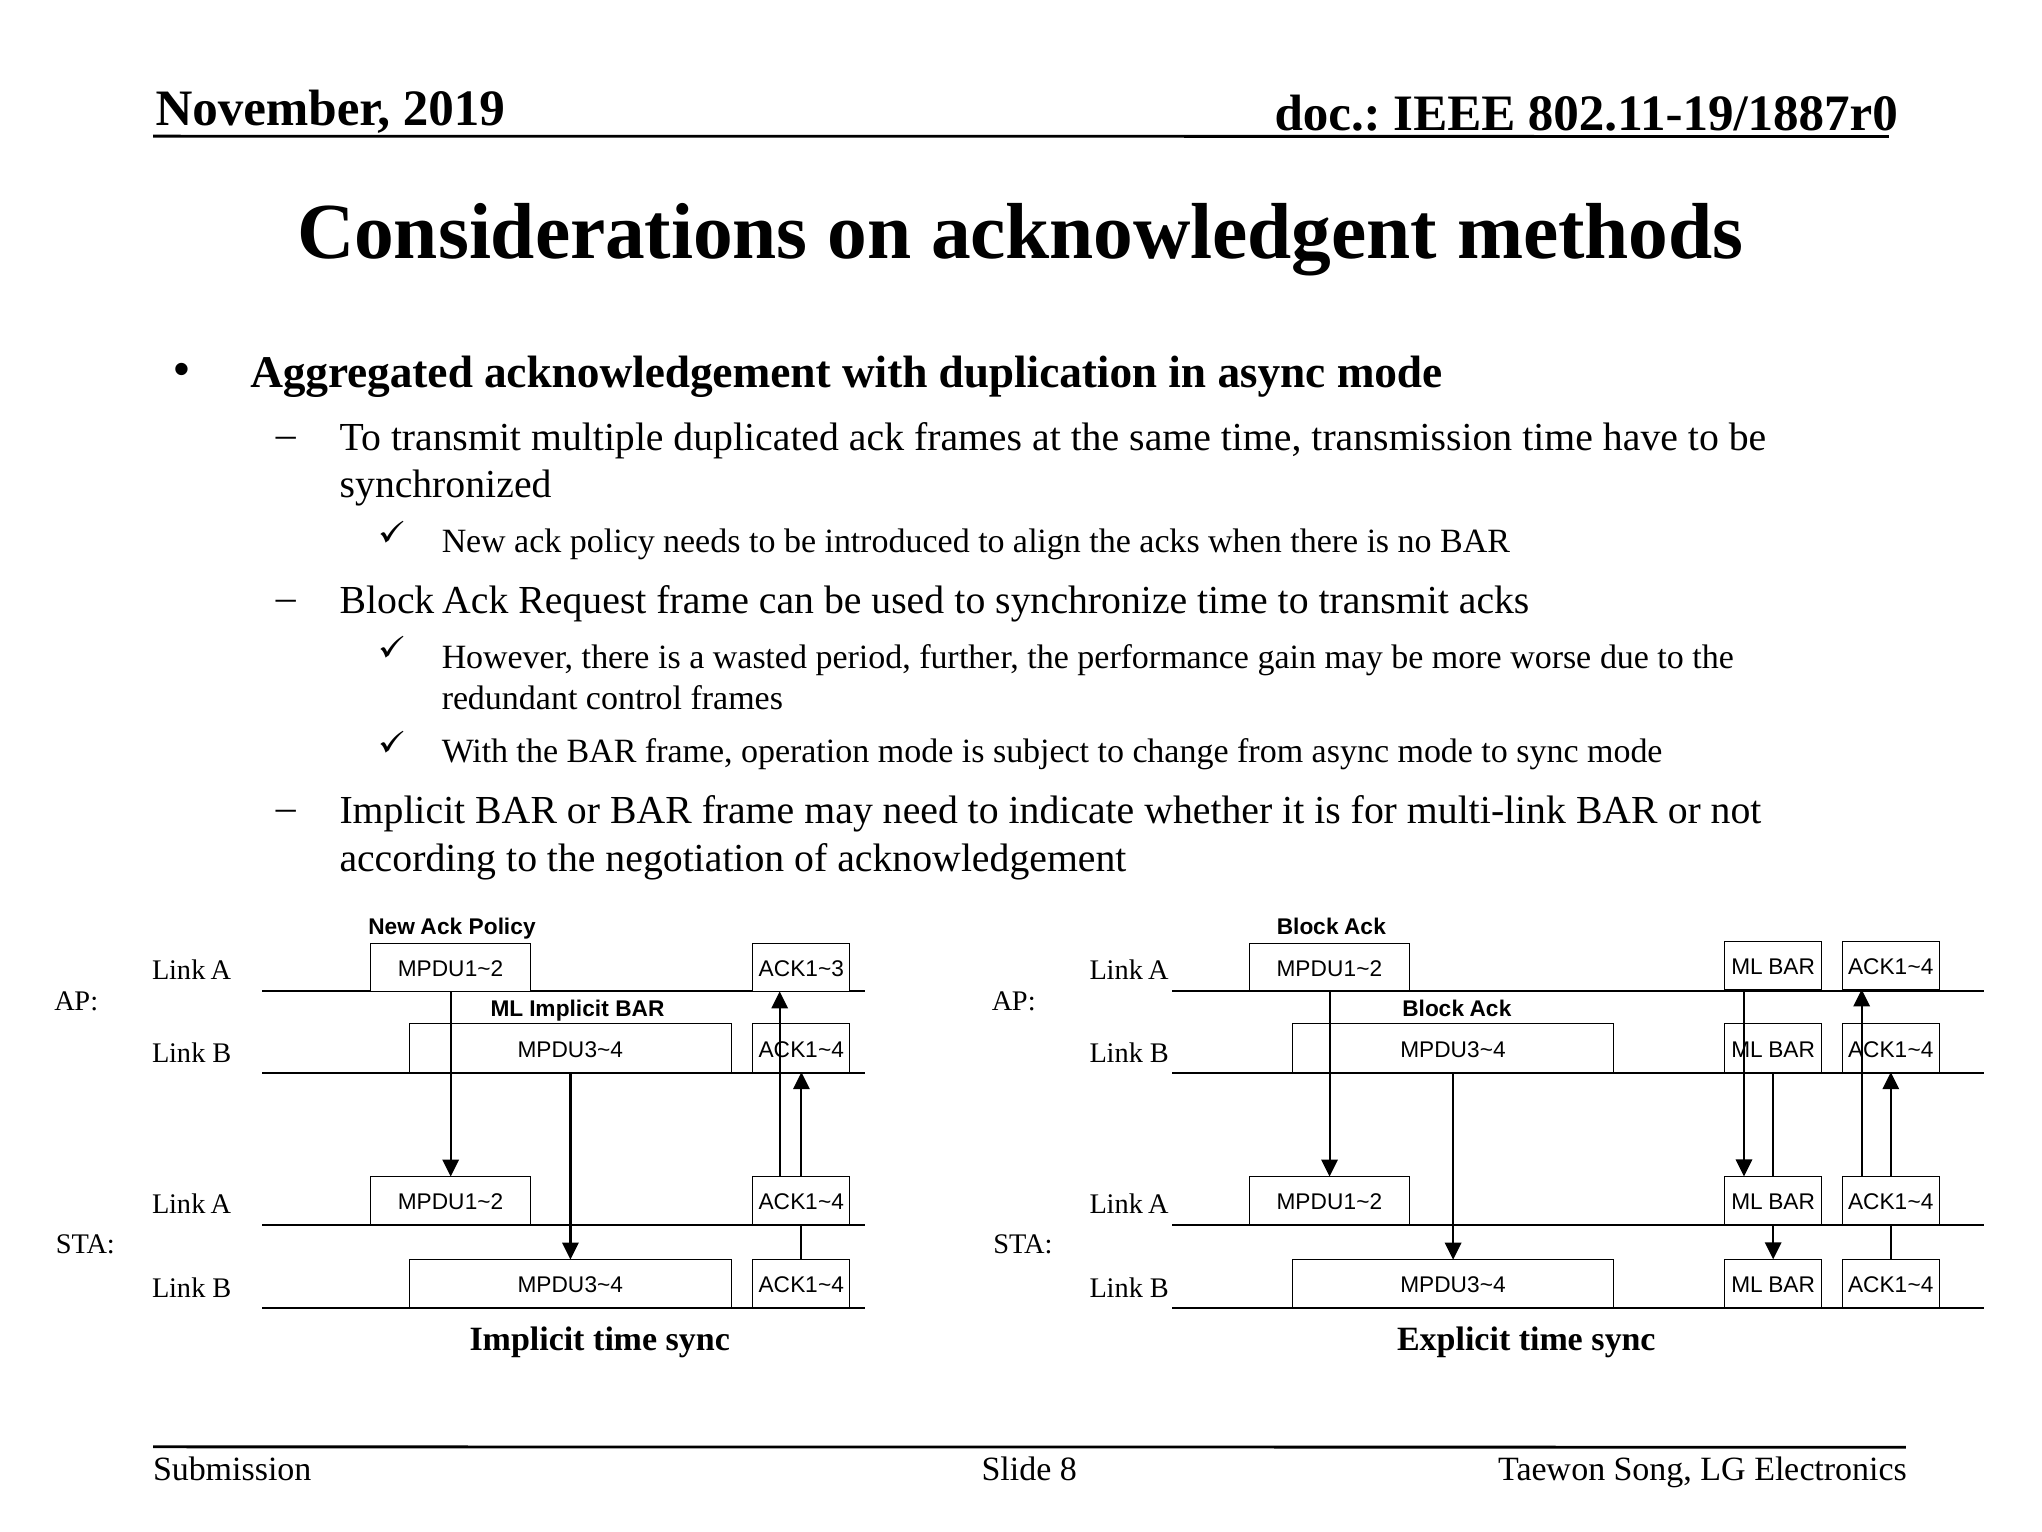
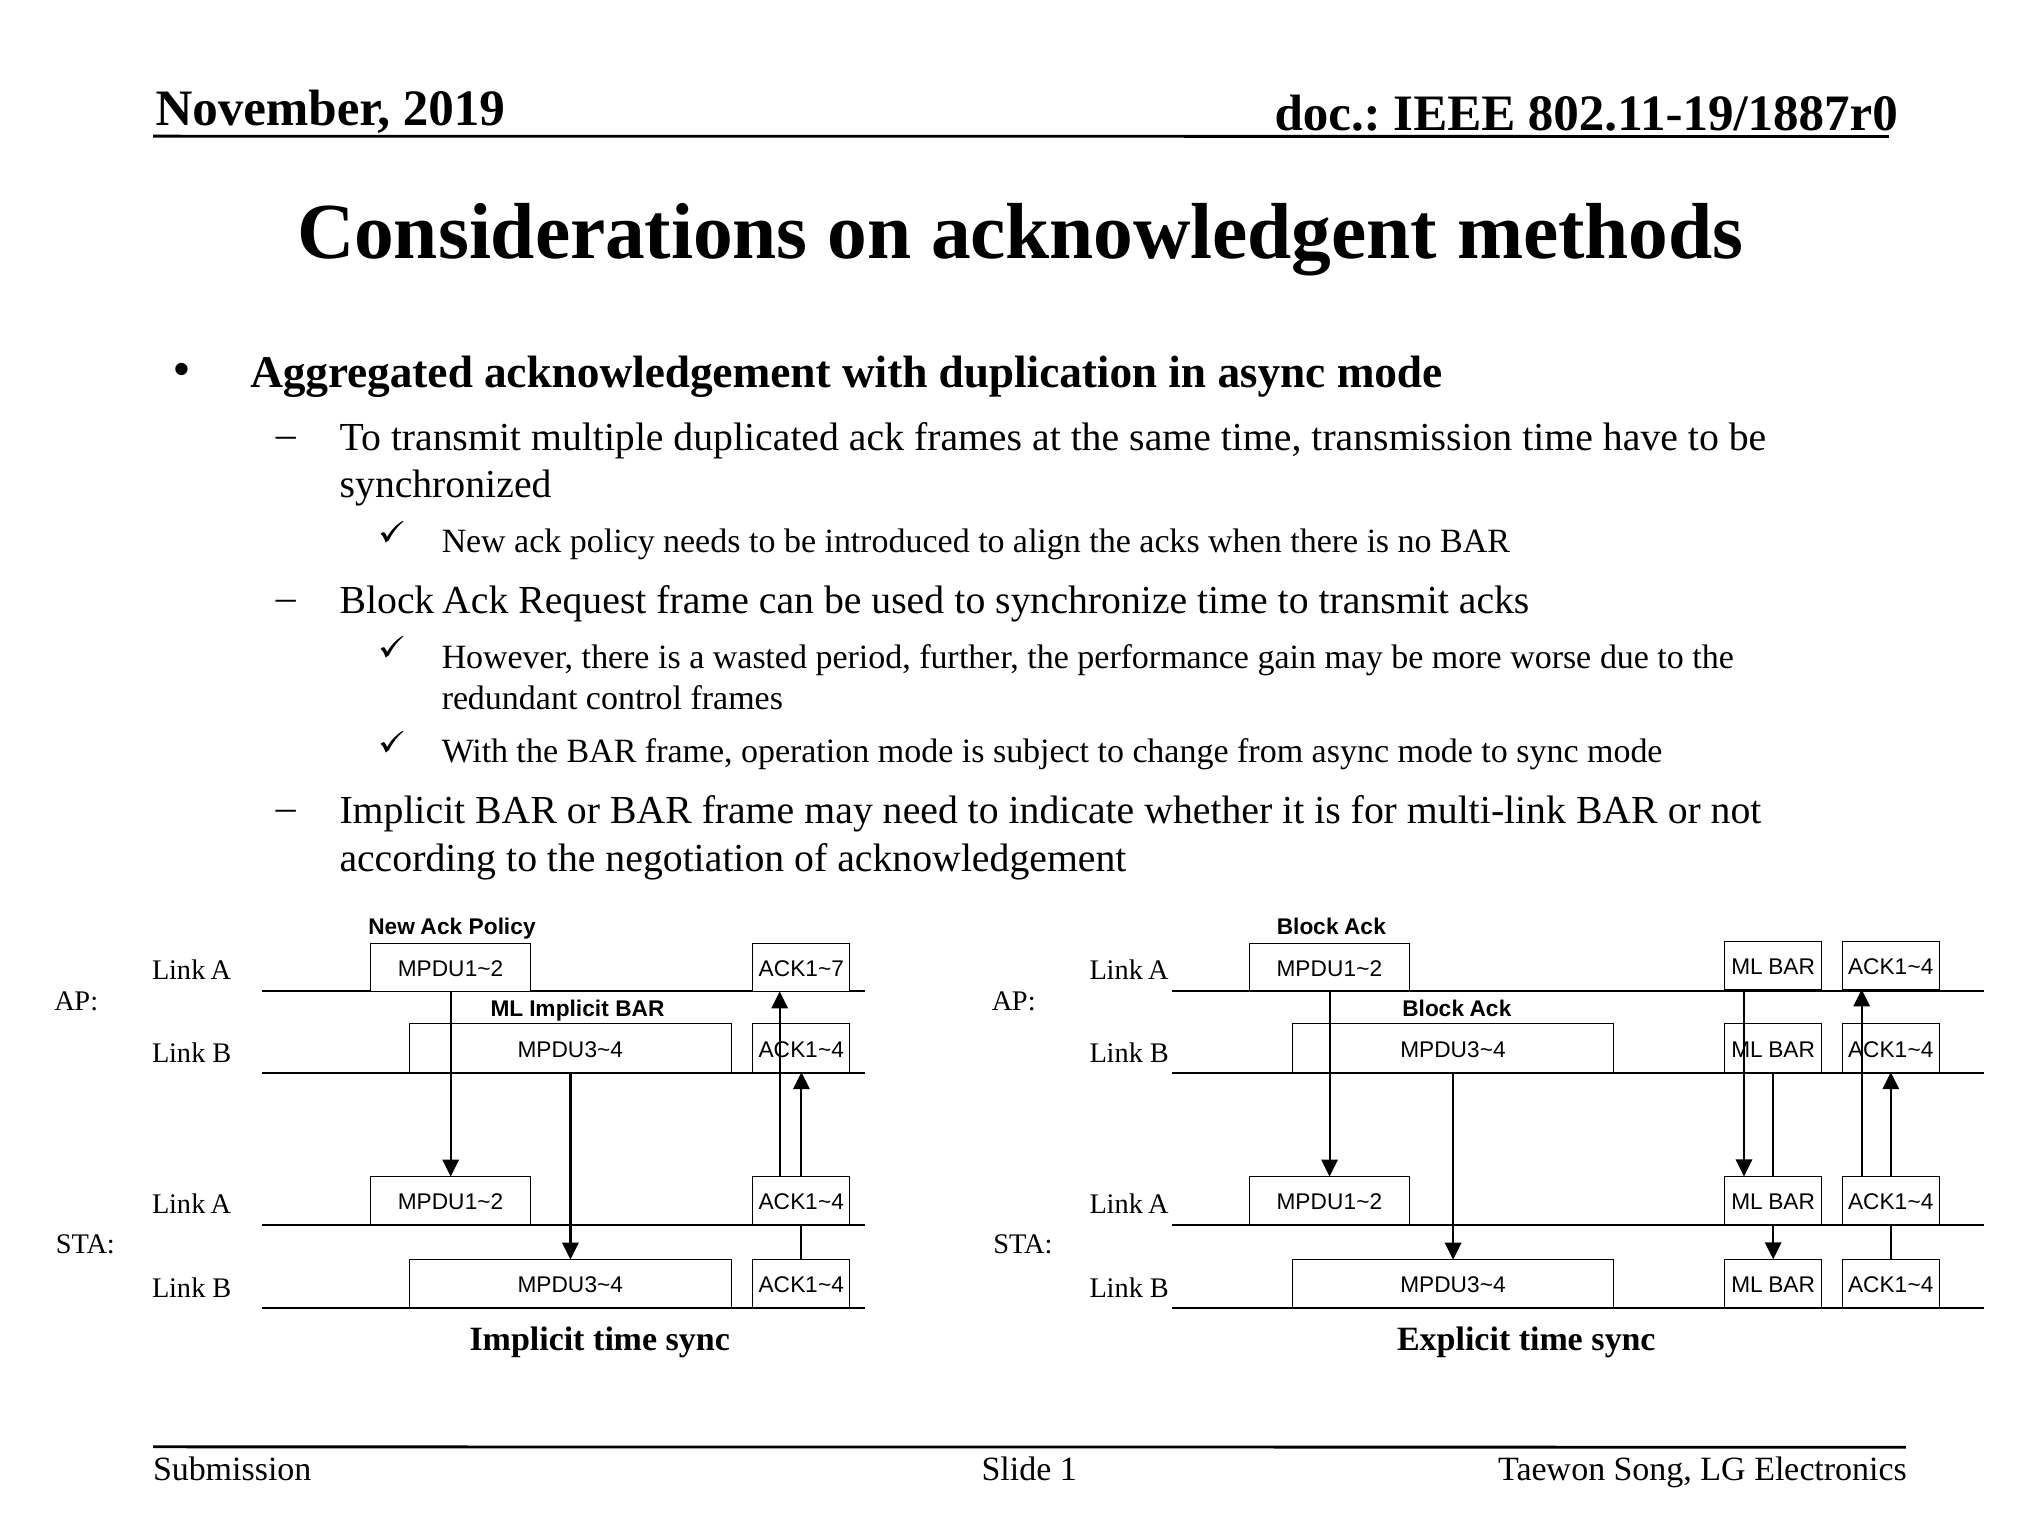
ACK1~3: ACK1~3 -> ACK1~7 (801, 969)
8: 8 -> 1 (1068, 1469)
